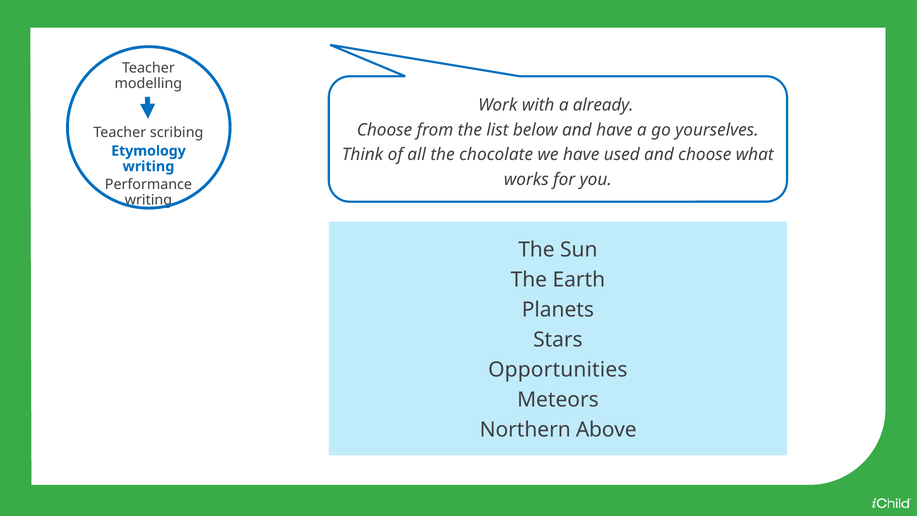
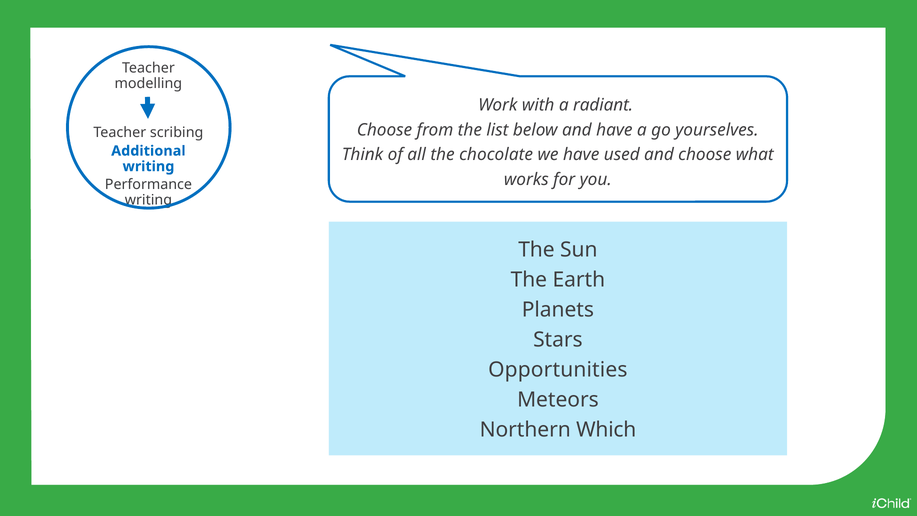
already: already -> radiant (603, 105)
Etymology: Etymology -> Additional (148, 151)
Above: Above -> Which (606, 430)
